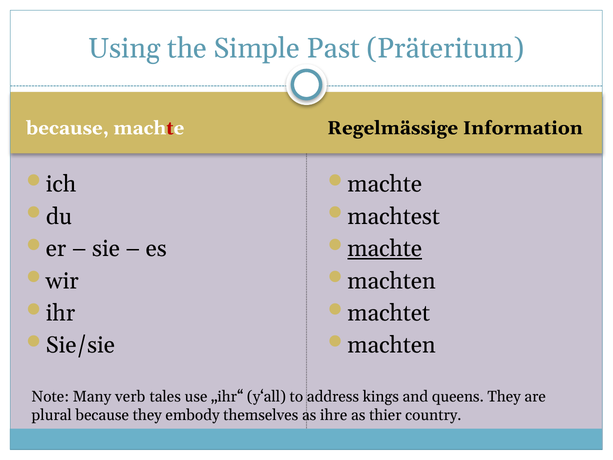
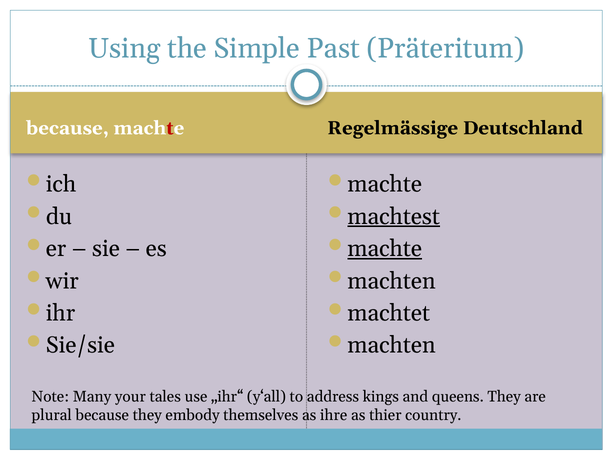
Information: Information -> Deutschland (523, 128)
machtest underline: none -> present (394, 216)
verb: verb -> your (130, 396)
